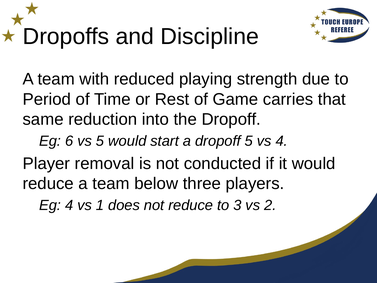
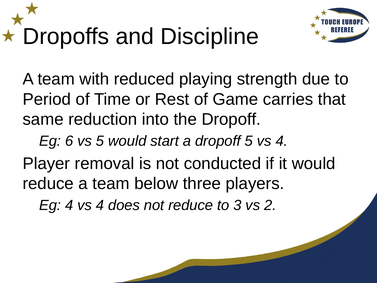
4 vs 1: 1 -> 4 (100, 205)
